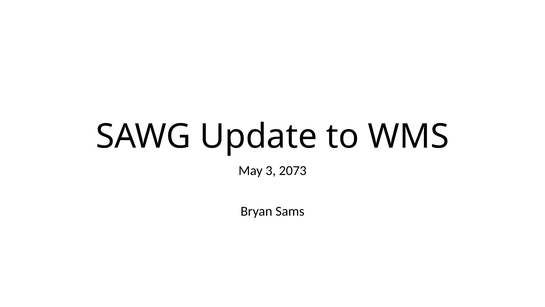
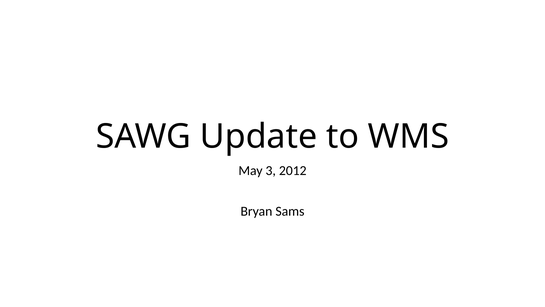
2073: 2073 -> 2012 (293, 170)
